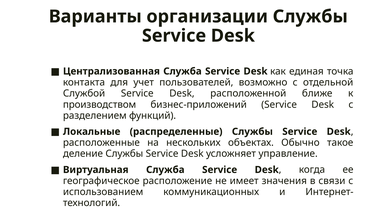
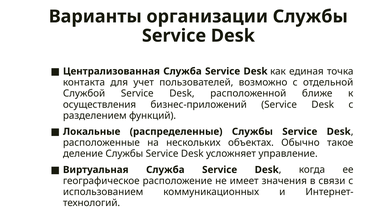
производством: производством -> осуществления (100, 104)
